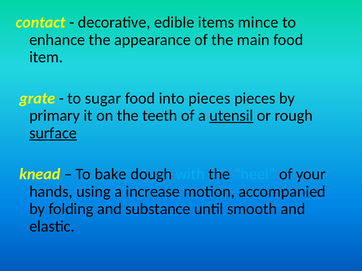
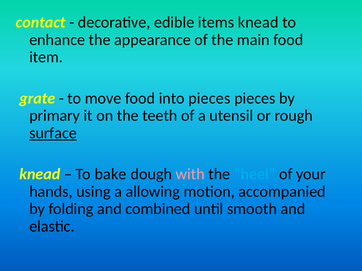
items mince: mince -> knead (258, 22)
sugar: sugar -> move (103, 98)
utensil underline: present -> none (231, 116)
with colour: light blue -> pink (190, 174)
increase: increase -> allowing (153, 192)
substance: substance -> combined (158, 209)
